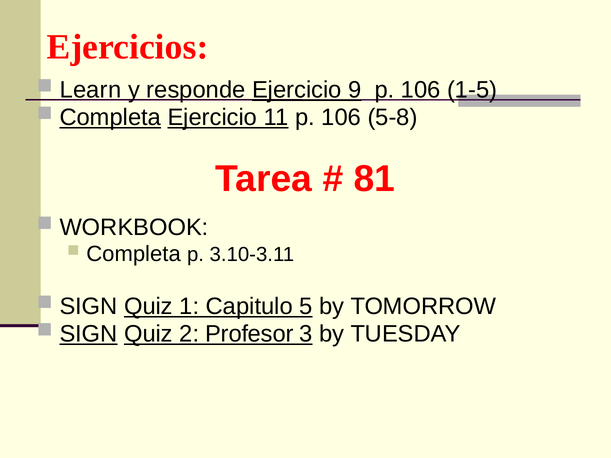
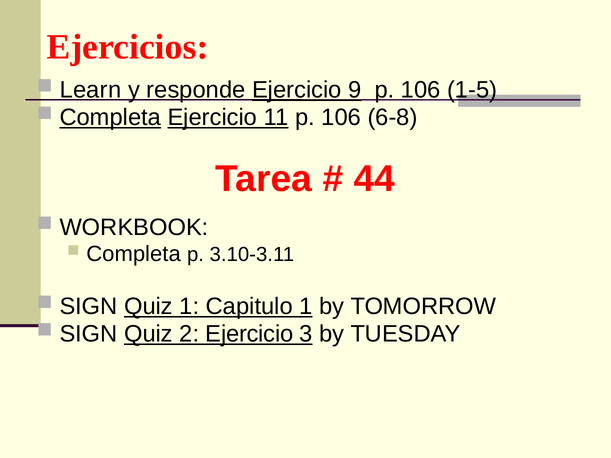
5-8: 5-8 -> 6-8 (393, 117)
81: 81 -> 44 (374, 179)
Capitulo 5: 5 -> 1 (306, 306)
SIGN underline: present -> none (89, 334)
2 Profesor: Profesor -> Ejercicio (249, 334)
